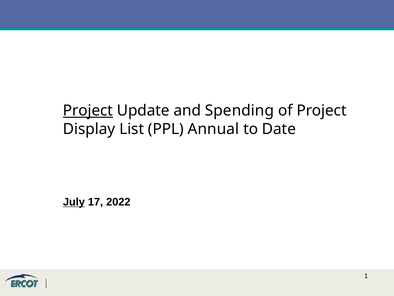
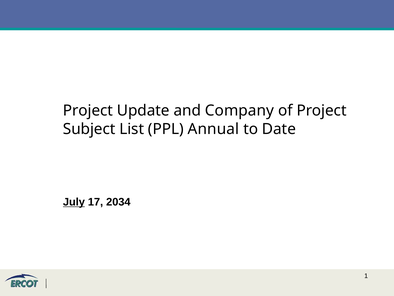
Project underline: present -> none (88, 110)
Spending: Spending -> Company (239, 110)
Display: Display -> Subject (89, 129)
2022: 2022 -> 2034 (118, 202)
